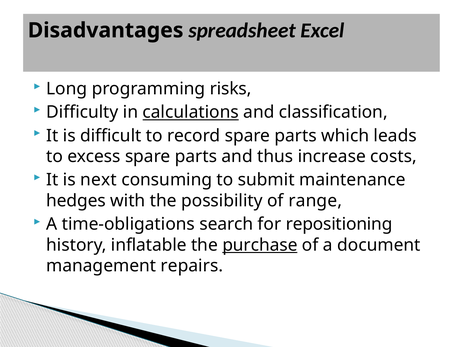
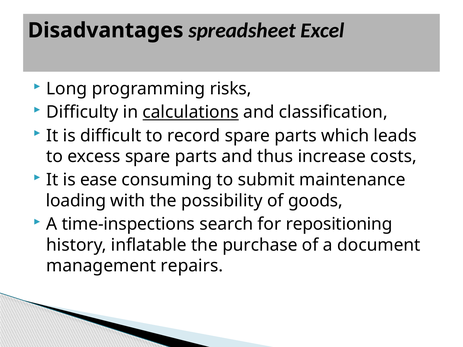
next: next -> ease (99, 180)
hedges: hedges -> loading (76, 201)
range: range -> goods (315, 201)
time-obligations: time-obligations -> time-inspections (128, 224)
purchase underline: present -> none (260, 245)
